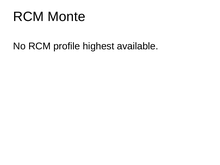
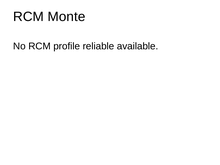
highest: highest -> reliable (98, 46)
